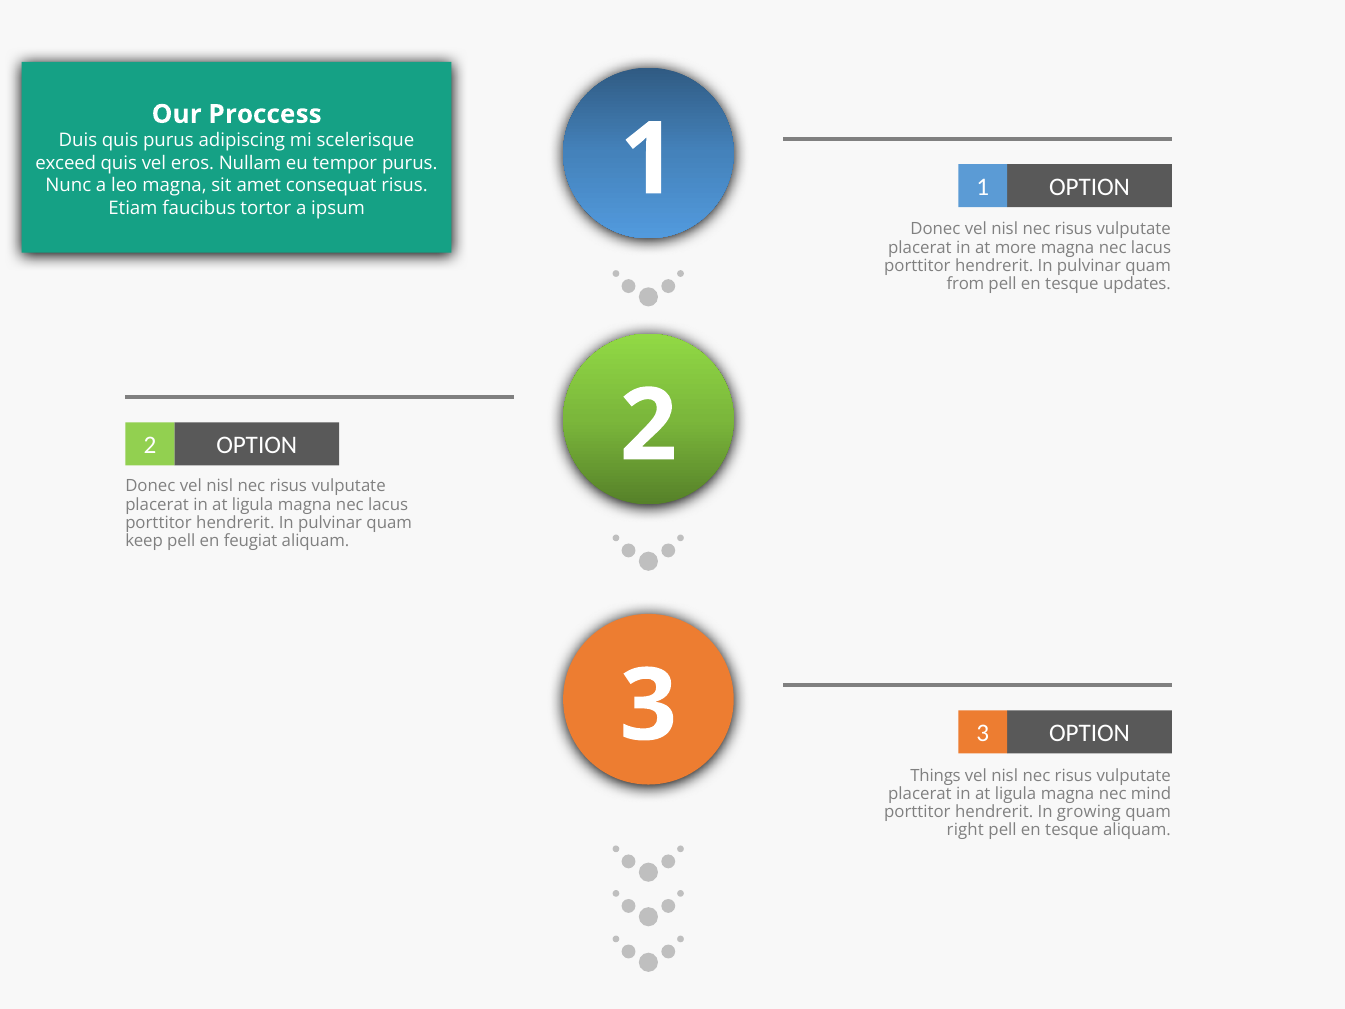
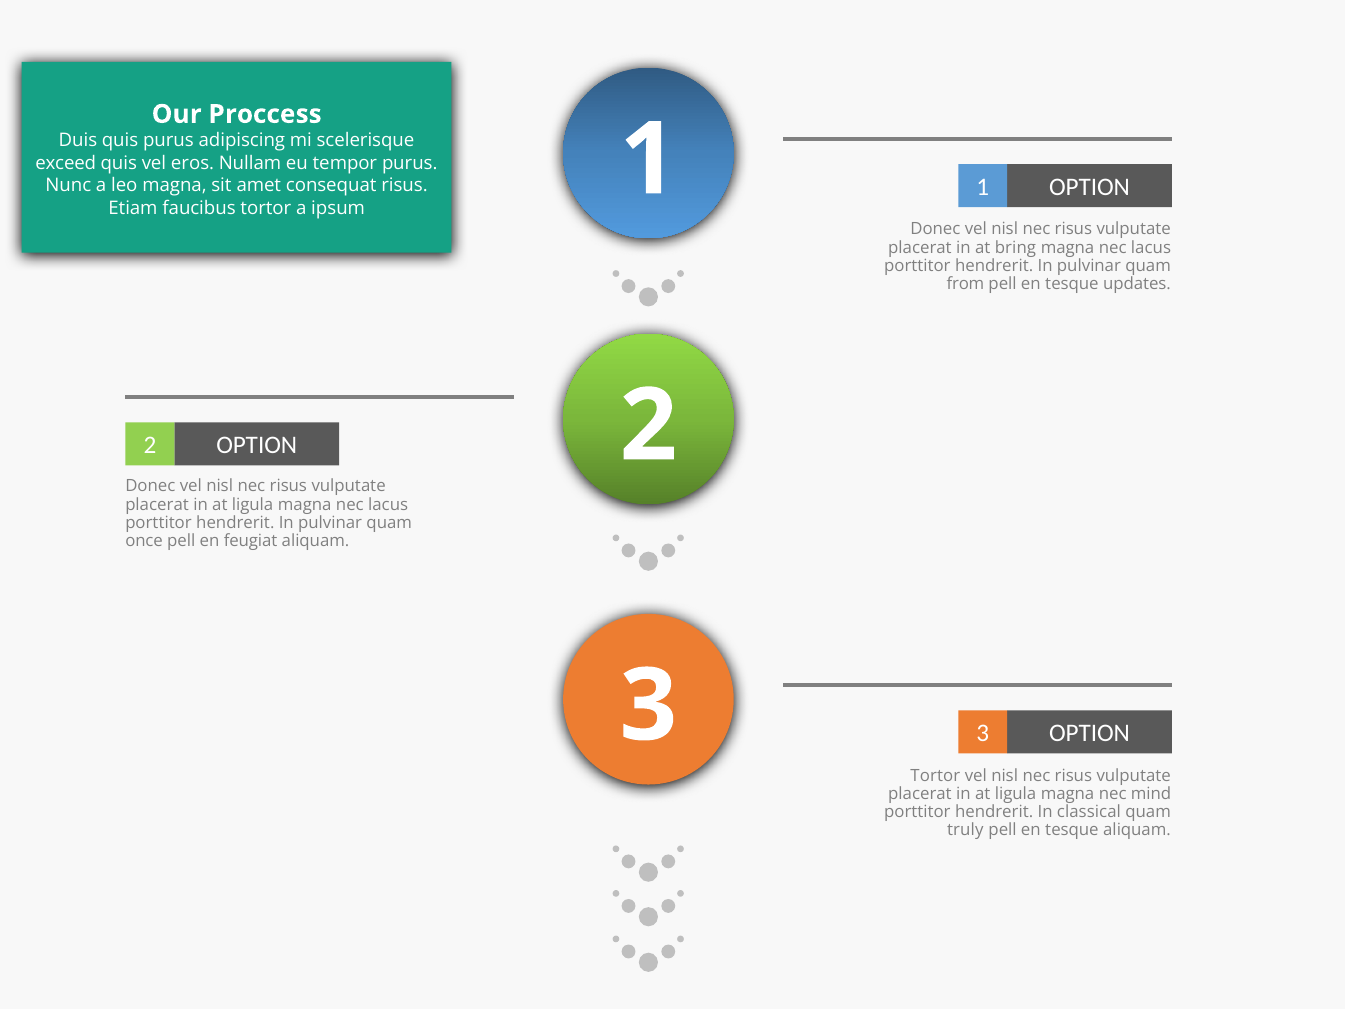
more: more -> bring (1015, 247)
keep: keep -> once (144, 541)
Things: Things -> Tortor (935, 775)
growing: growing -> classical (1089, 812)
right: right -> truly (965, 830)
